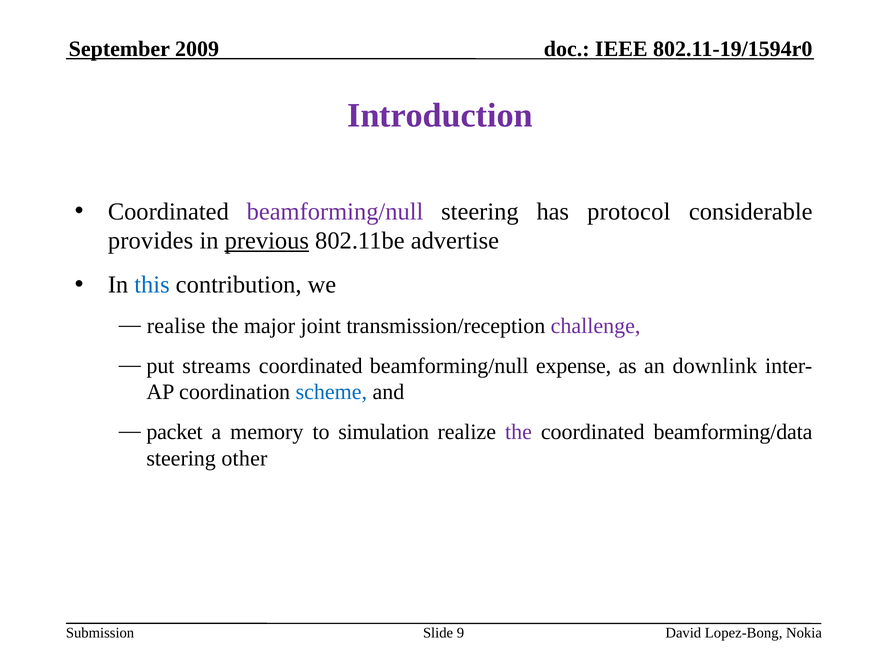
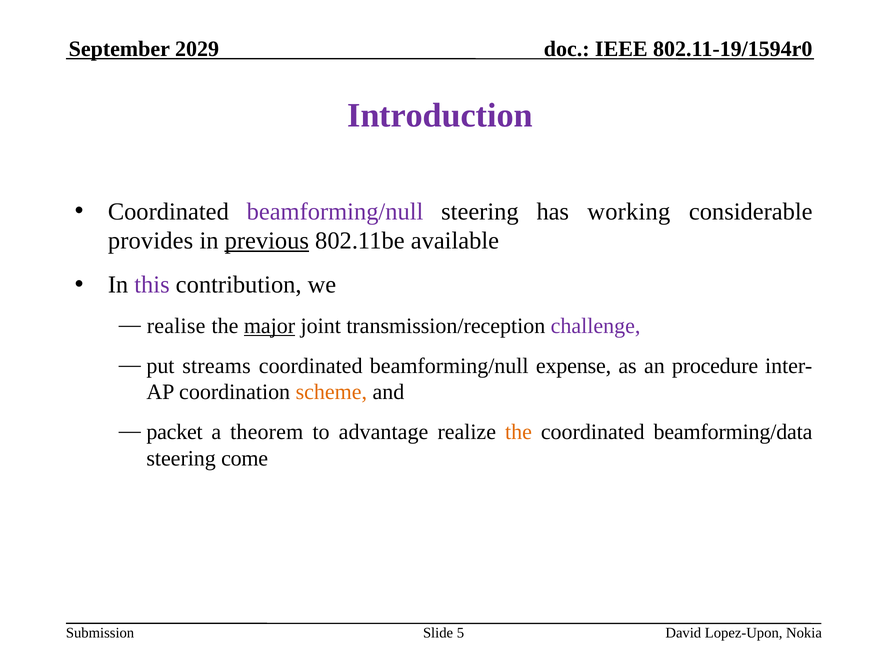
2009: 2009 -> 2029 (197, 49)
protocol: protocol -> working (629, 211)
advertise: advertise -> available (455, 241)
this colour: blue -> purple (152, 285)
major underline: none -> present (270, 326)
downlink: downlink -> procedure (715, 366)
scheme colour: blue -> orange (331, 392)
memory: memory -> theorem (267, 432)
simulation: simulation -> advantage (384, 432)
the colour: purple -> orange (518, 432)
other: other -> come (245, 458)
9: 9 -> 5 (460, 633)
Lopez-Bong: Lopez-Bong -> Lopez-Upon (744, 633)
